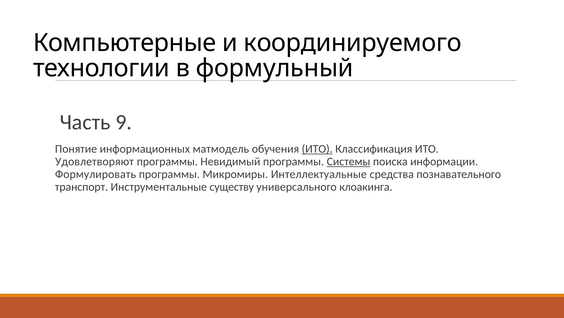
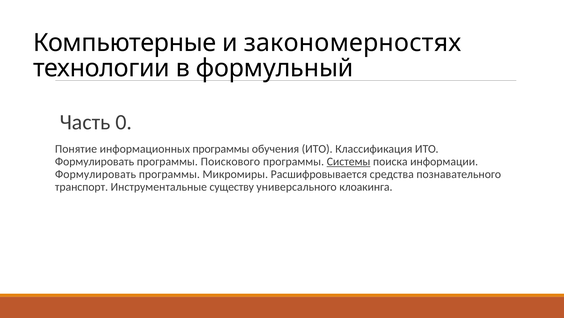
координируемого: координируемого -> закономерностях (353, 43)
9: 9 -> 0 (124, 122)
информационных матмодель: матмодель -> программы (221, 148)
ИТО underline: present -> none (317, 148)
Удовлетворяют: Удовлетворяют -> Формулировать (95, 161)
Невидимый: Невидимый -> Поискового (230, 161)
Интеллектуальные: Интеллектуальные -> Расшифровывается (319, 174)
